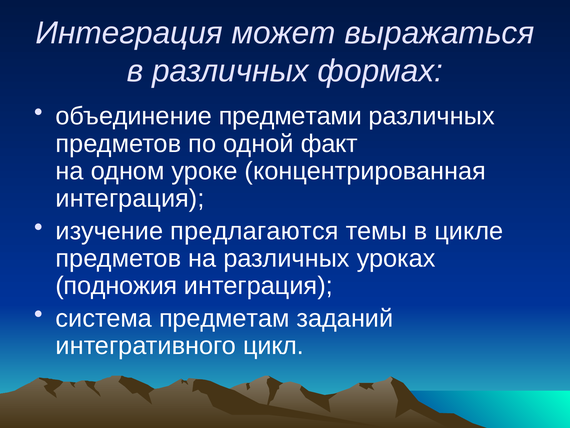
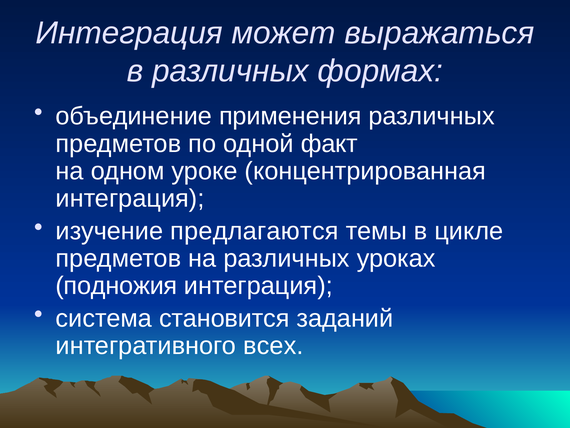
предметами: предметами -> применения (290, 116)
предметам: предметам -> становится (224, 318)
цикл: цикл -> всех (273, 345)
